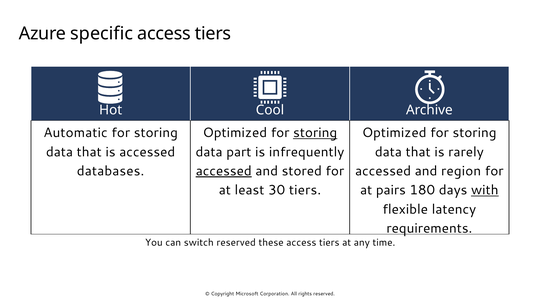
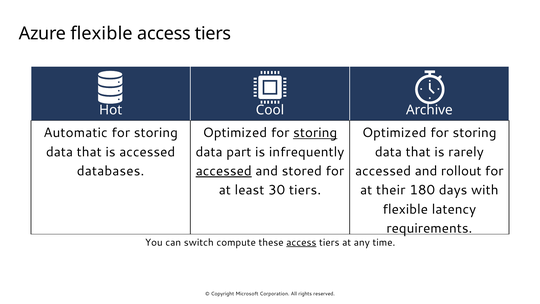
Azure specific: specific -> flexible (102, 34)
region: region -> rollout (461, 171)
pairs: pairs -> their (391, 190)
with underline: present -> none (485, 190)
switch reserved: reserved -> compute (236, 242)
access underline: none -> present (301, 242)
